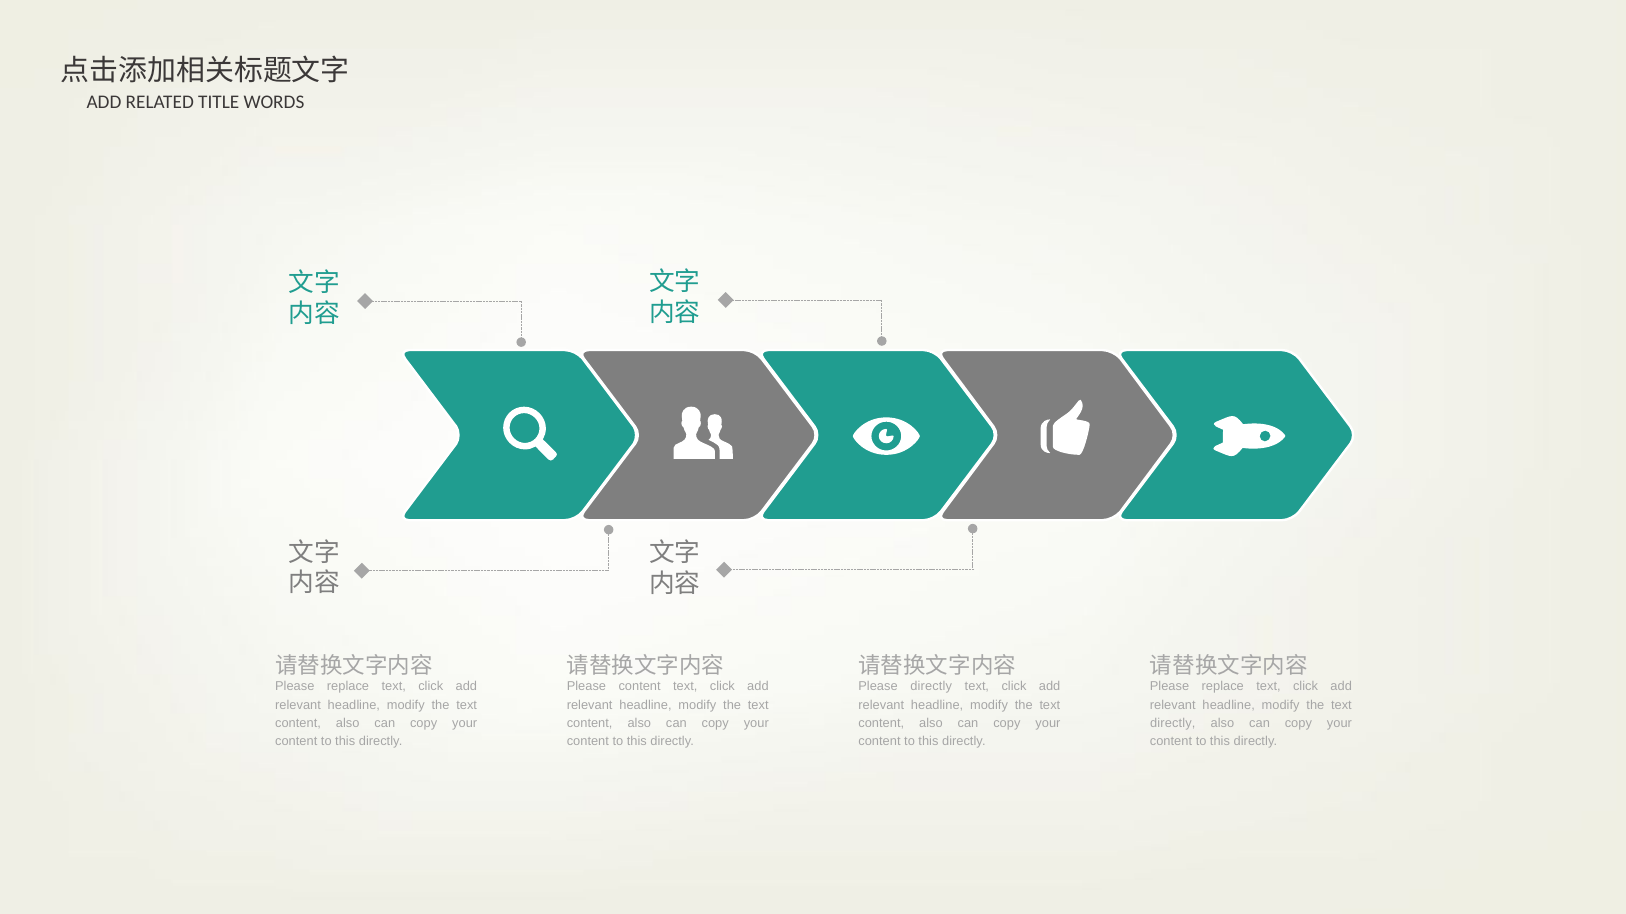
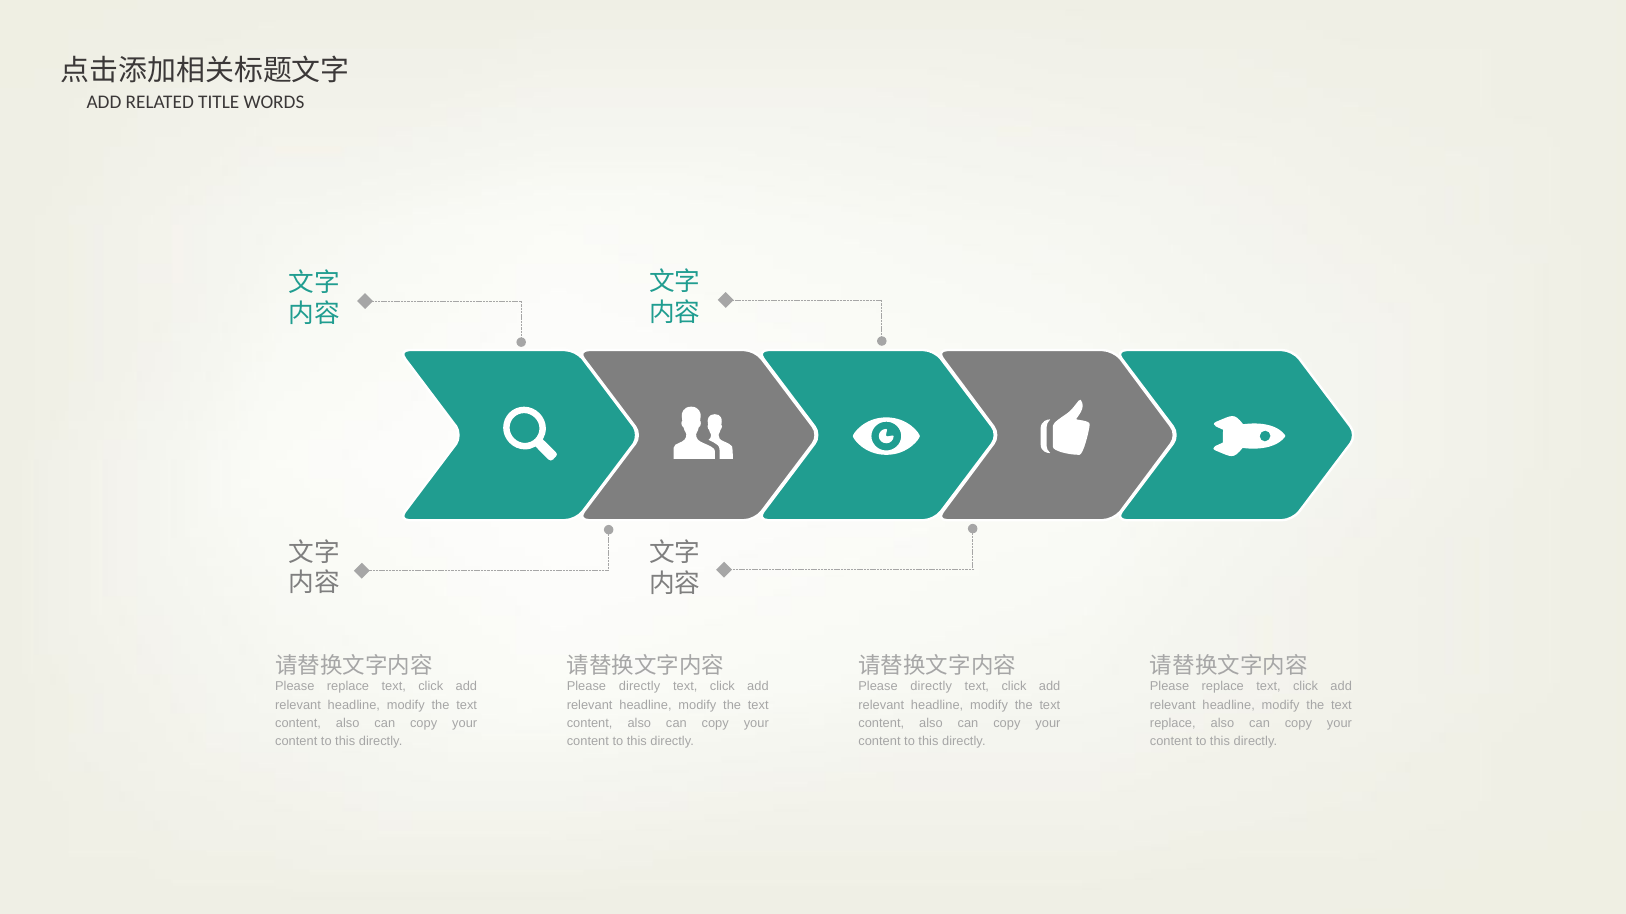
content: content -> directly (640, 687)
directly: directly -> replace (1173, 724)
